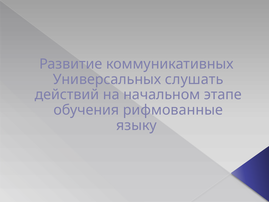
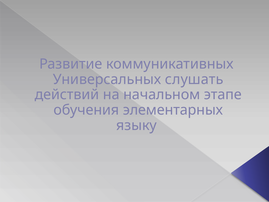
рифмованные: рифмованные -> элементарных (173, 110)
